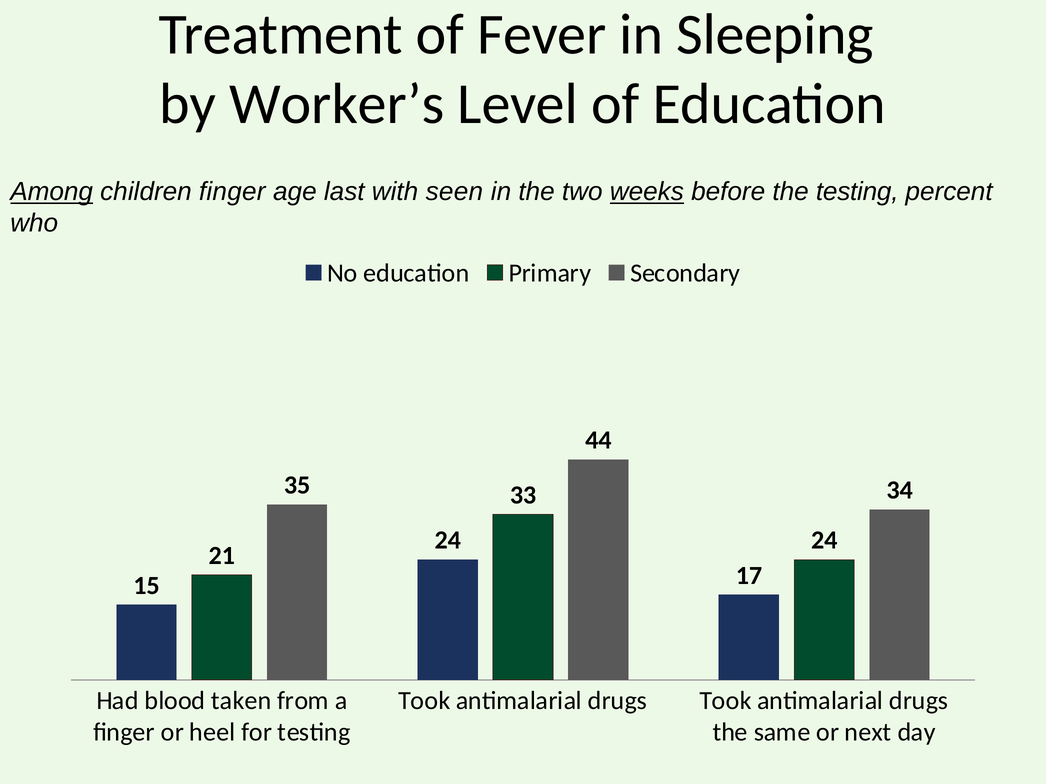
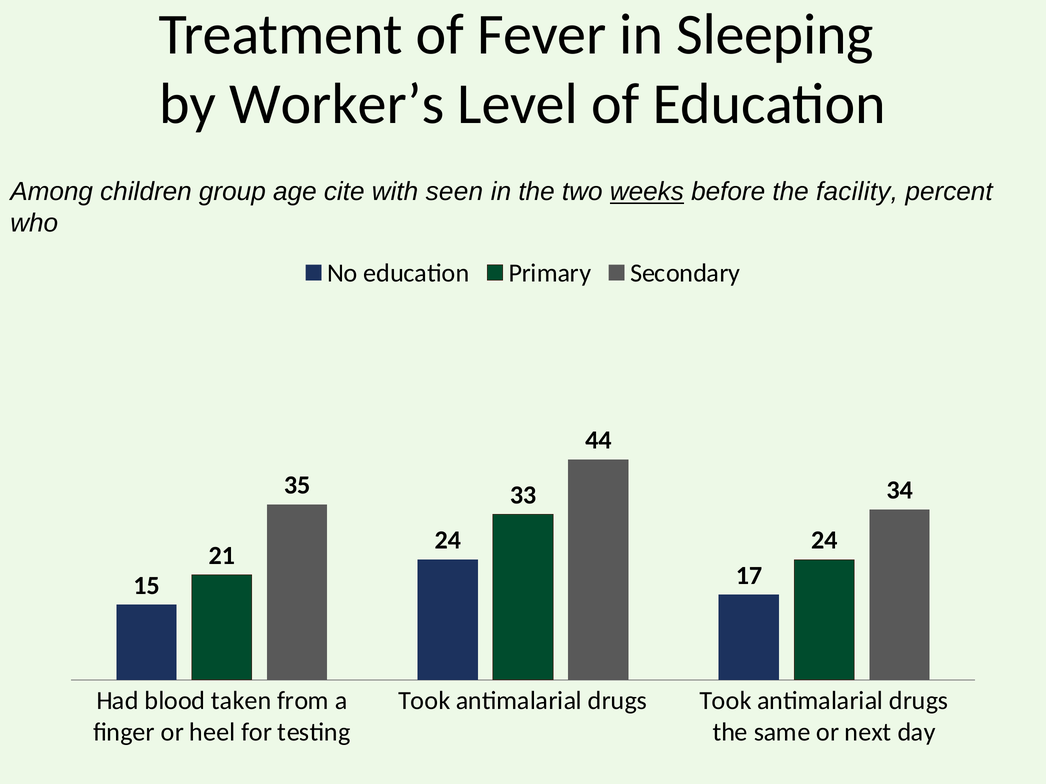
Among underline: present -> none (52, 192)
children finger: finger -> group (232, 192)
last: last -> cite (344, 192)
the testing: testing -> facility (857, 192)
